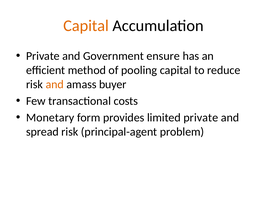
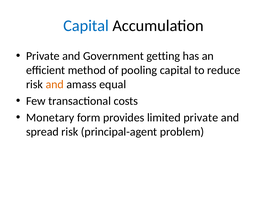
Capital colour: orange -> blue (86, 26)
ensure: ensure -> getting (163, 56)
buyer: buyer -> equal (113, 84)
